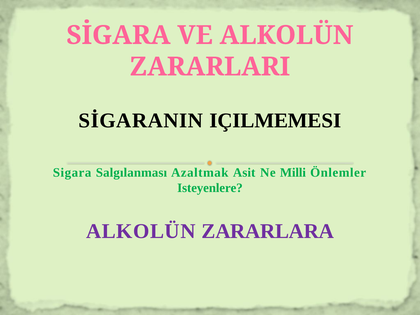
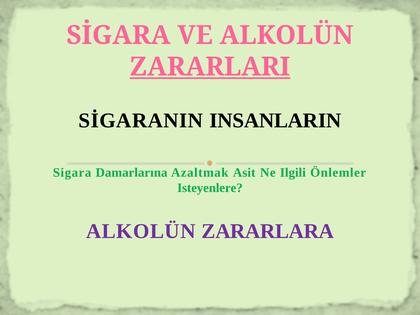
ZARARLARI underline: none -> present (210, 67)
IÇILMEMESI: IÇILMEMESI -> INSANLARIN (275, 121)
Salgılanması: Salgılanması -> Damarlarına (132, 173)
Milli: Milli -> Ilgili (293, 173)
